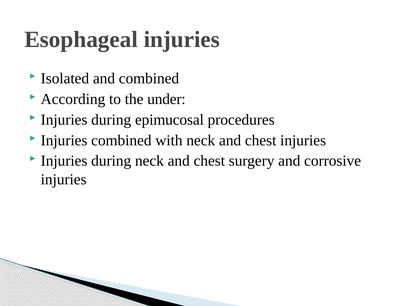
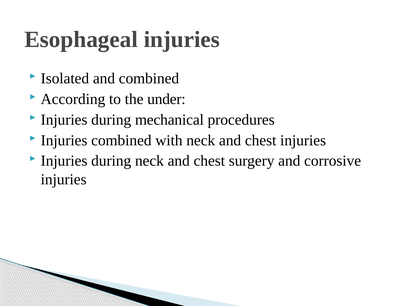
epimucosal: epimucosal -> mechanical (169, 120)
